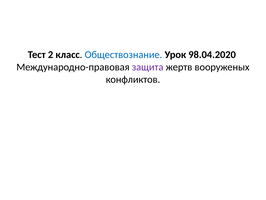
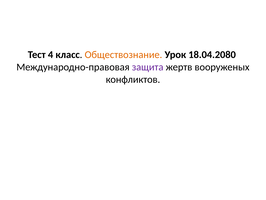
2: 2 -> 4 (51, 55)
Обществознание colour: blue -> orange (123, 55)
98.04.2020: 98.04.2020 -> 18.04.2080 (212, 55)
